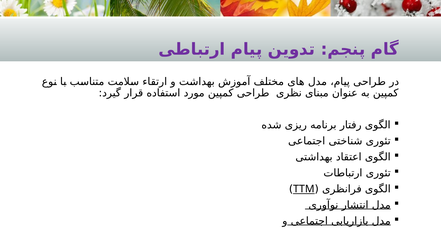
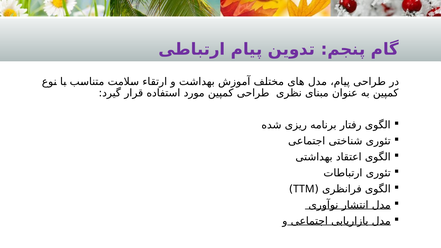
TTM underline: present -> none (304, 189)
